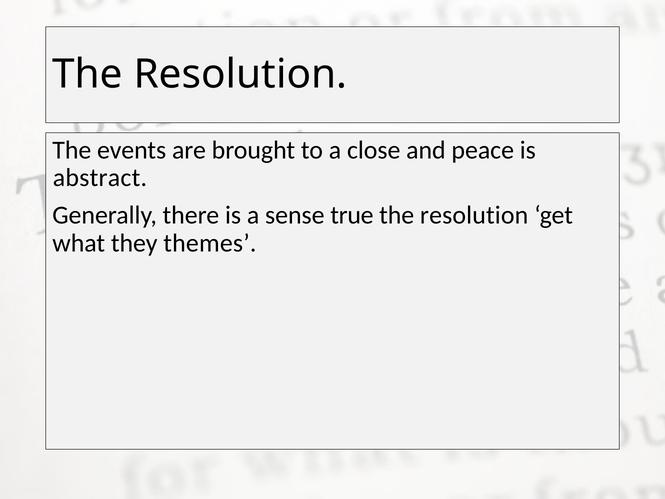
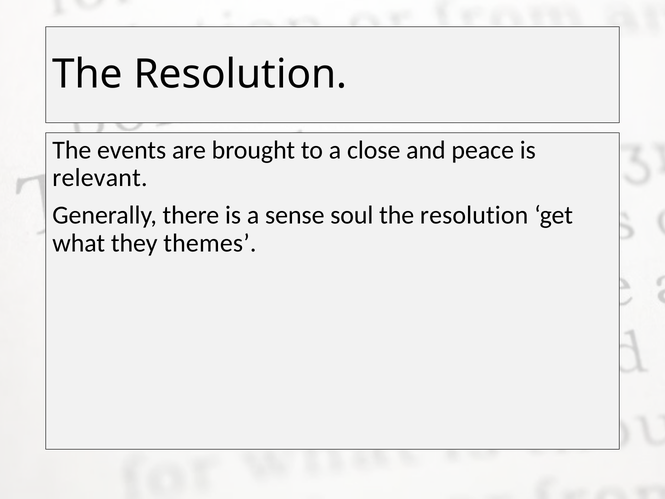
abstract: abstract -> relevant (100, 178)
true: true -> soul (352, 215)
